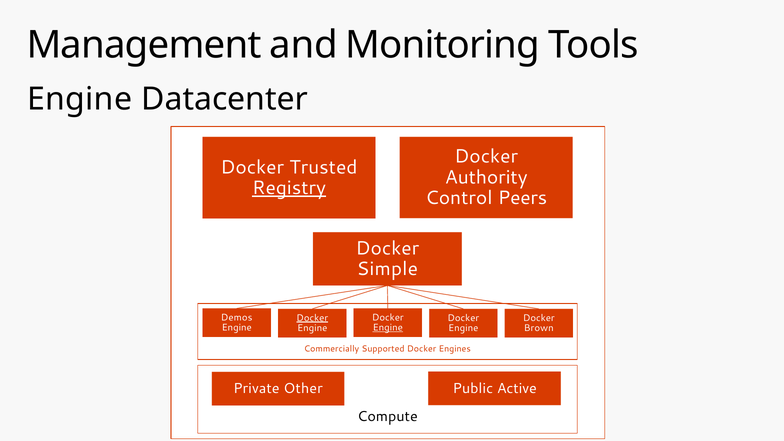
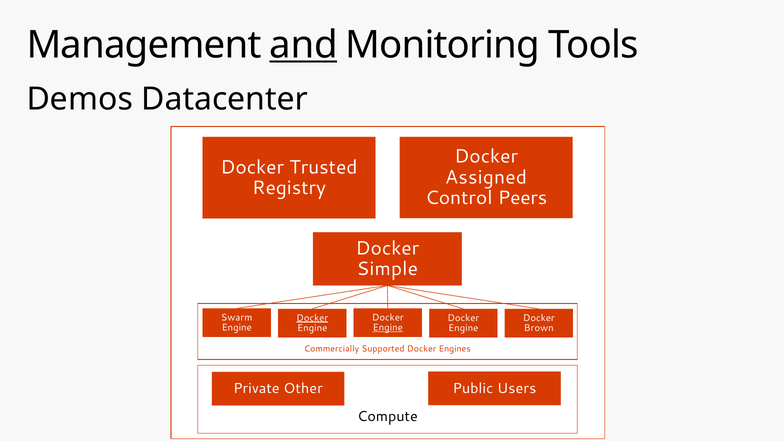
and underline: none -> present (304, 45)
Engine: Engine -> Demos (80, 99)
Authority: Authority -> Assigned (486, 177)
Registry underline: present -> none (289, 188)
Demos: Demos -> Swarm (237, 317)
Active: Active -> Users (517, 388)
